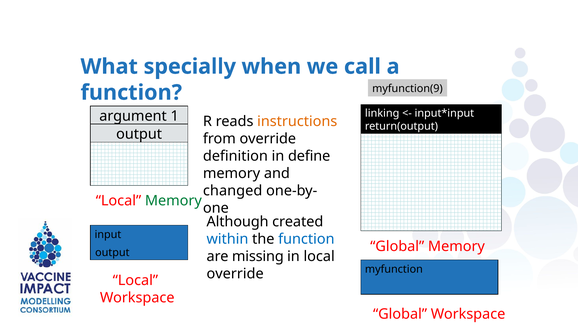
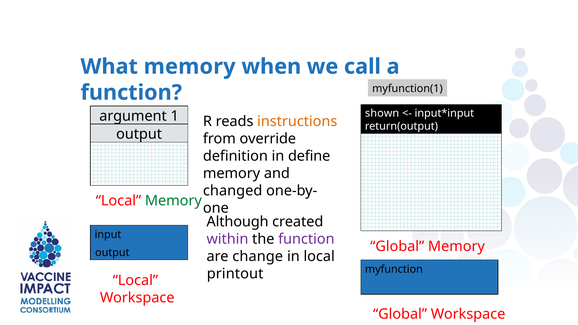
What specially: specially -> memory (190, 67)
myfunction(9: myfunction(9 -> myfunction(1 (407, 89)
linking: linking -> shown (382, 113)
within colour: blue -> purple (227, 239)
function colour: blue -> purple (306, 239)
missing: missing -> change (258, 257)
override: override -> printout (235, 274)
